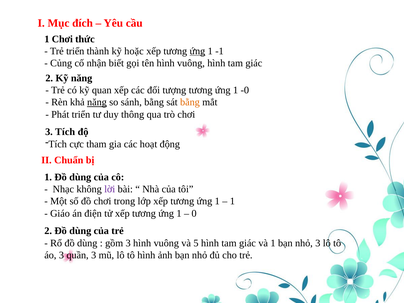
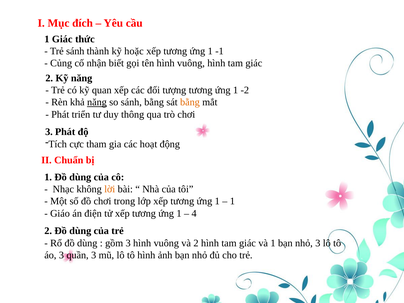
1 Chơi: Chơi -> Giác (62, 39)
Trẻ triển: triển -> sánh (75, 51)
ứng underline: present -> none (197, 51)
-0: -0 -> -2 (245, 90)
3 Tích: Tích -> Phát (65, 132)
lời colour: purple -> orange (110, 189)
0: 0 -> 4 (194, 213)
và 5: 5 -> 2 (196, 243)
